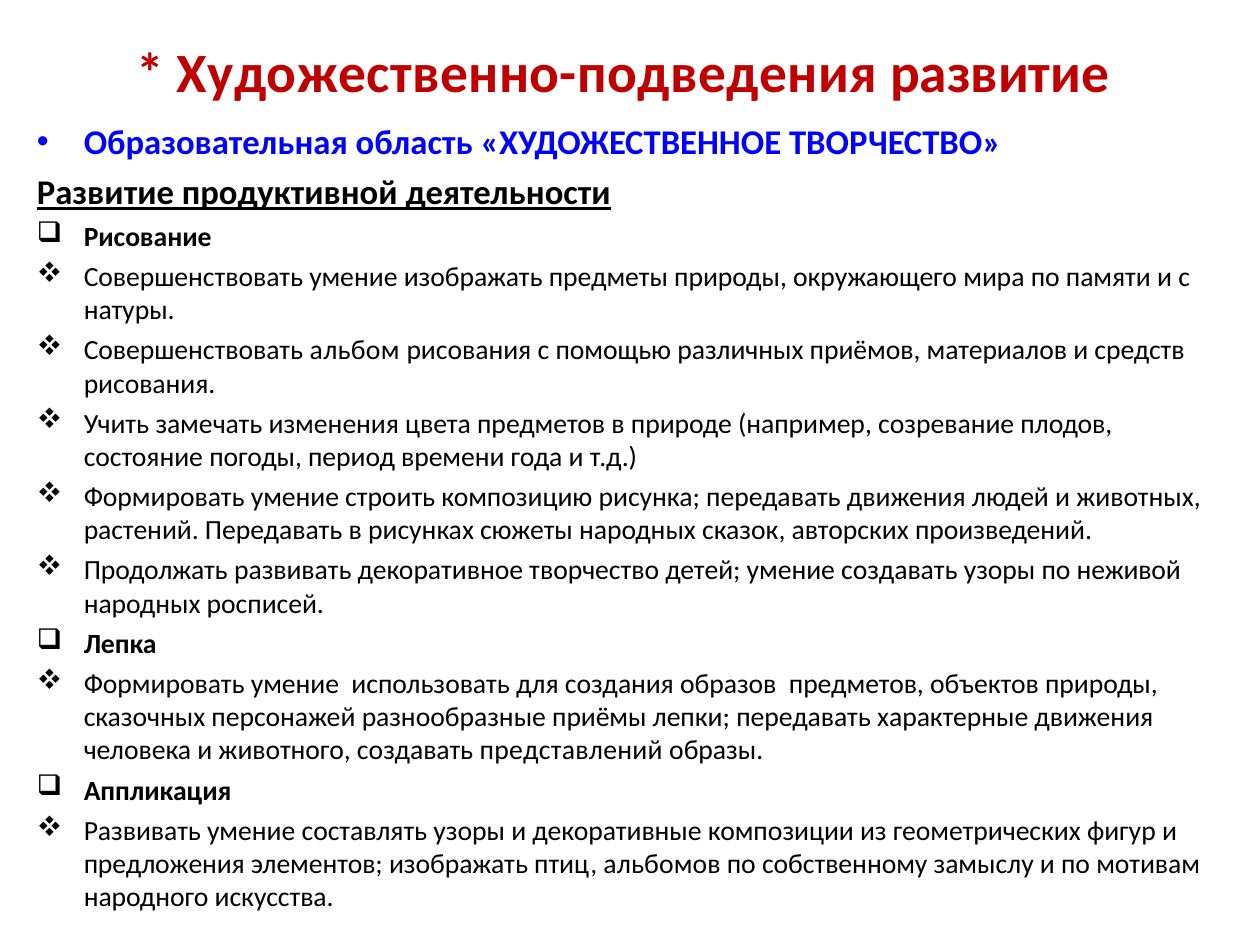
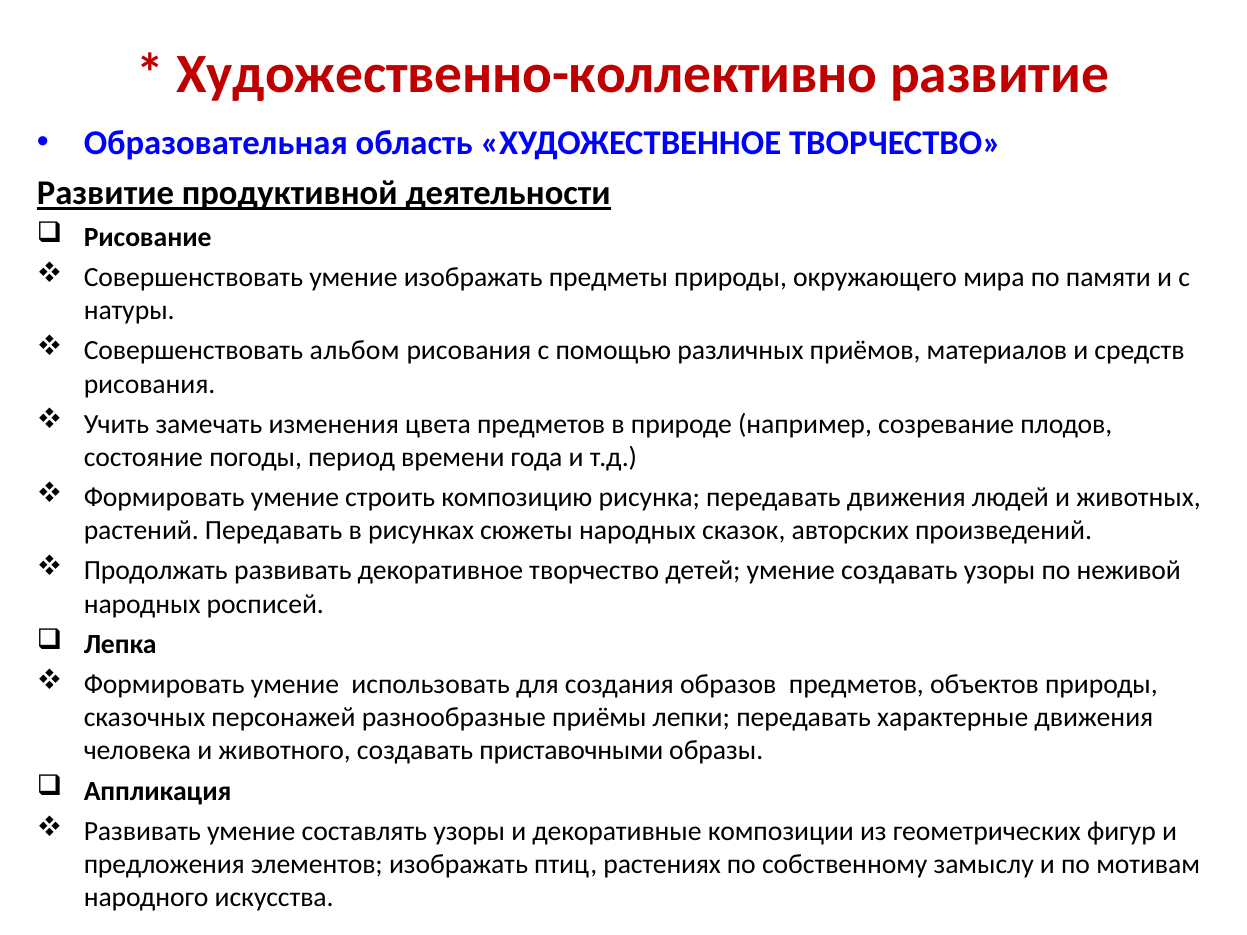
Художественно-подведения: Художественно-подведения -> Художественно-коллективно (527, 74)
представлений: представлений -> приставочными (571, 751)
альбомов: альбомов -> растениях (662, 865)
